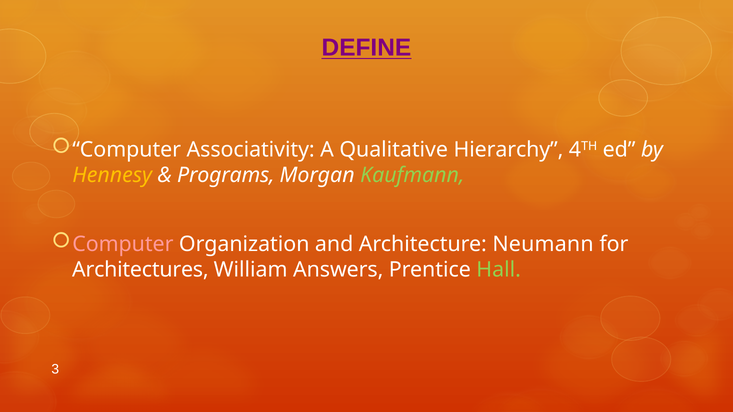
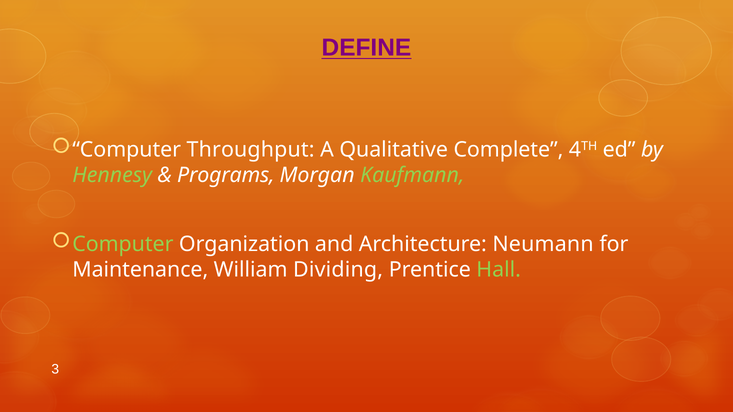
Associativity: Associativity -> Throughput (251, 150)
Hierarchy: Hierarchy -> Complete (508, 150)
Hennesy colour: yellow -> light green (112, 175)
Computer colour: pink -> light green (123, 244)
Architectures: Architectures -> Maintenance (140, 270)
Answers: Answers -> Dividing (338, 270)
